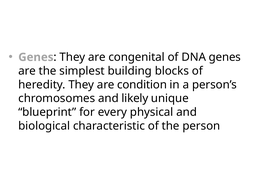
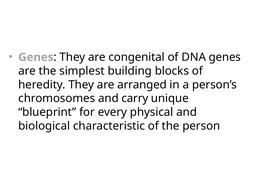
condition: condition -> arranged (142, 85)
likely: likely -> carry (135, 99)
